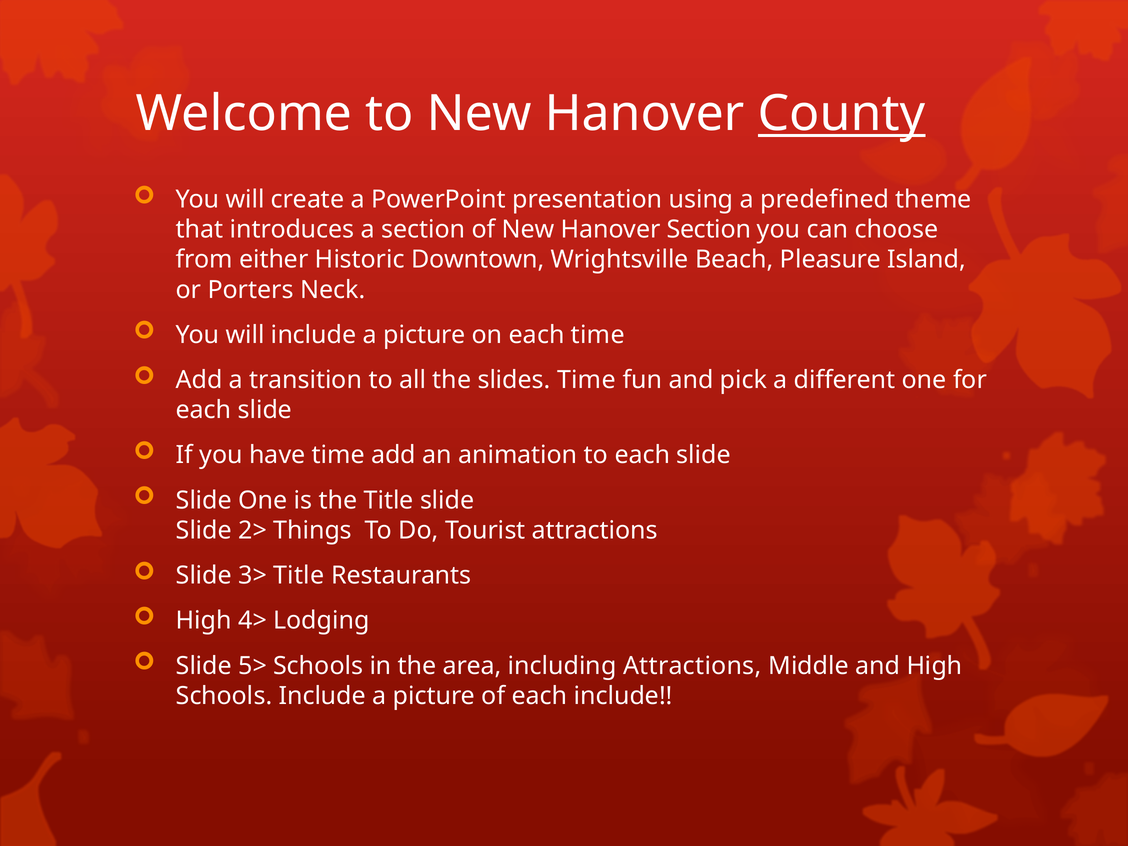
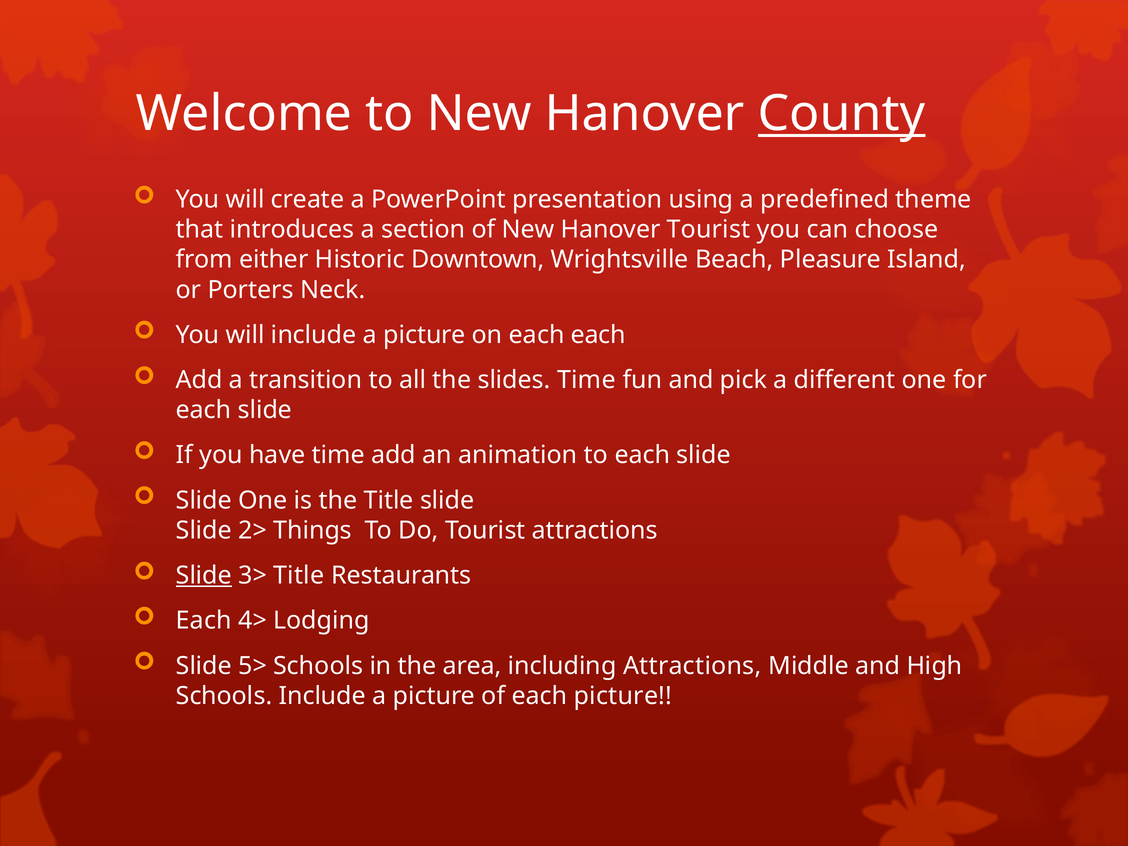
Hanover Section: Section -> Tourist (709, 230)
each time: time -> each (598, 335)
Slide underline: none -> present (204, 575)
High: High -> Each (204, 621)
each include: include -> picture (623, 696)
